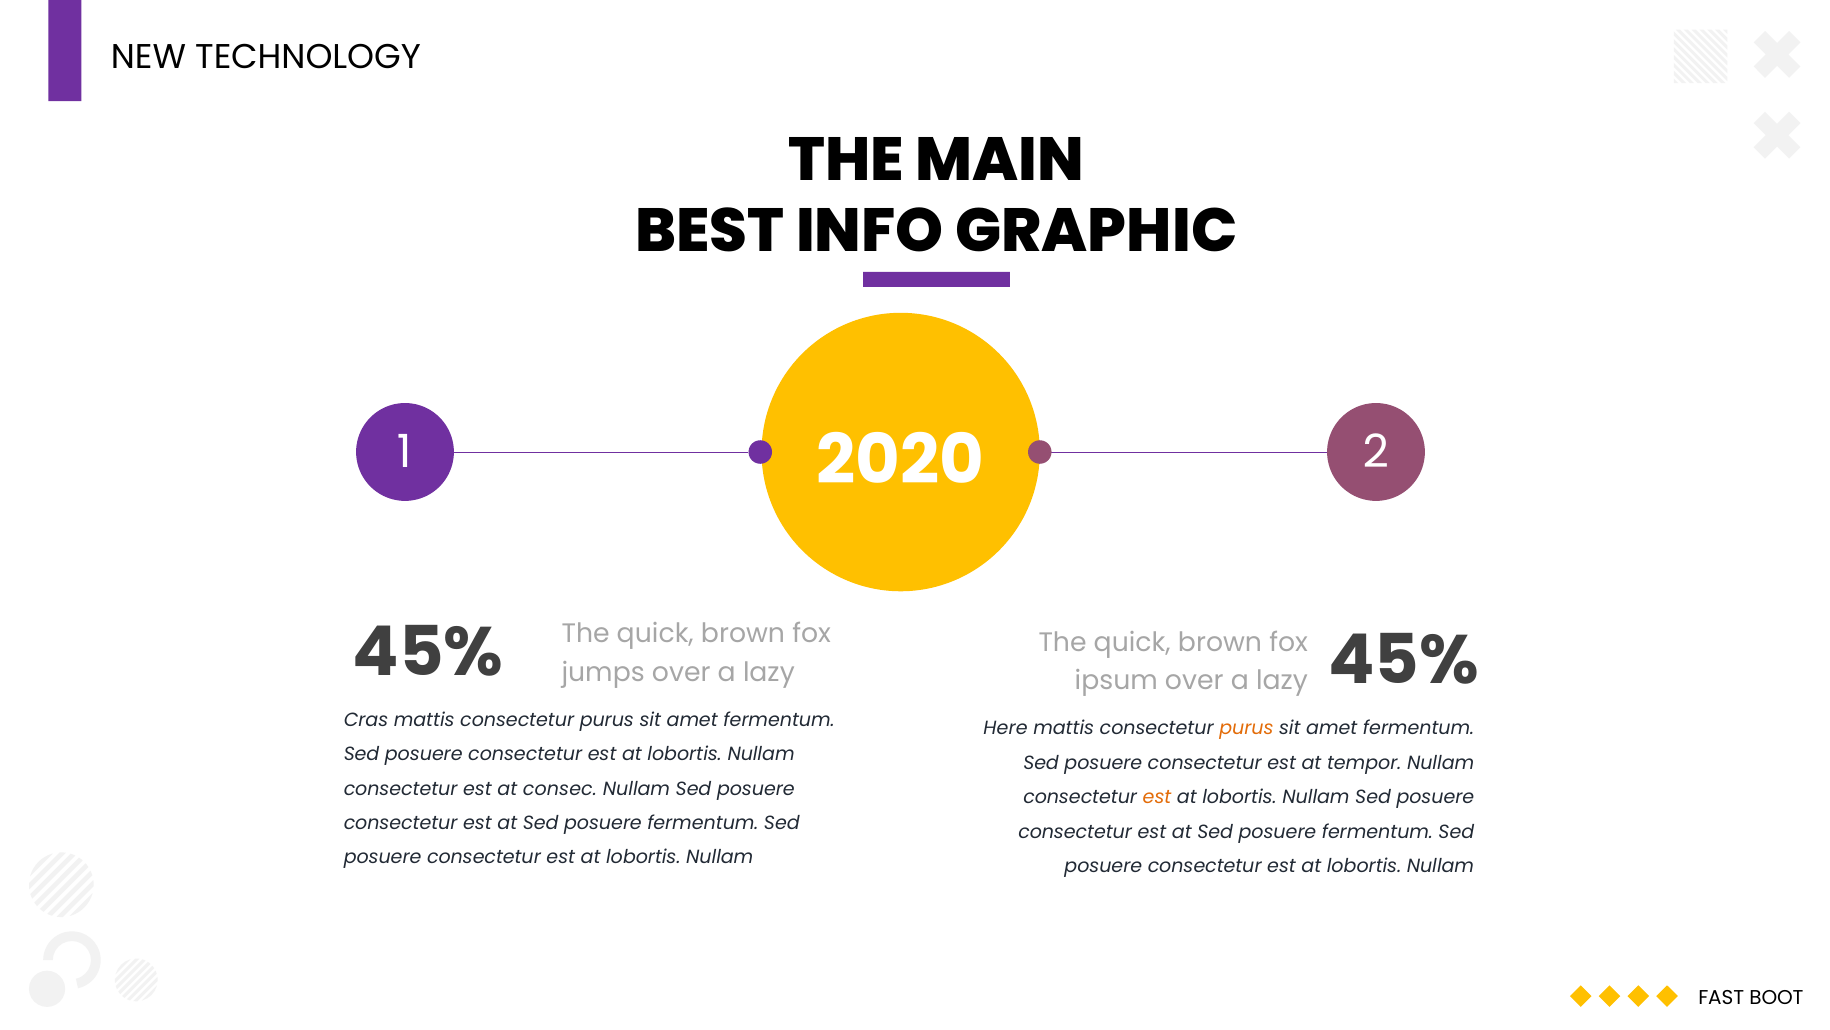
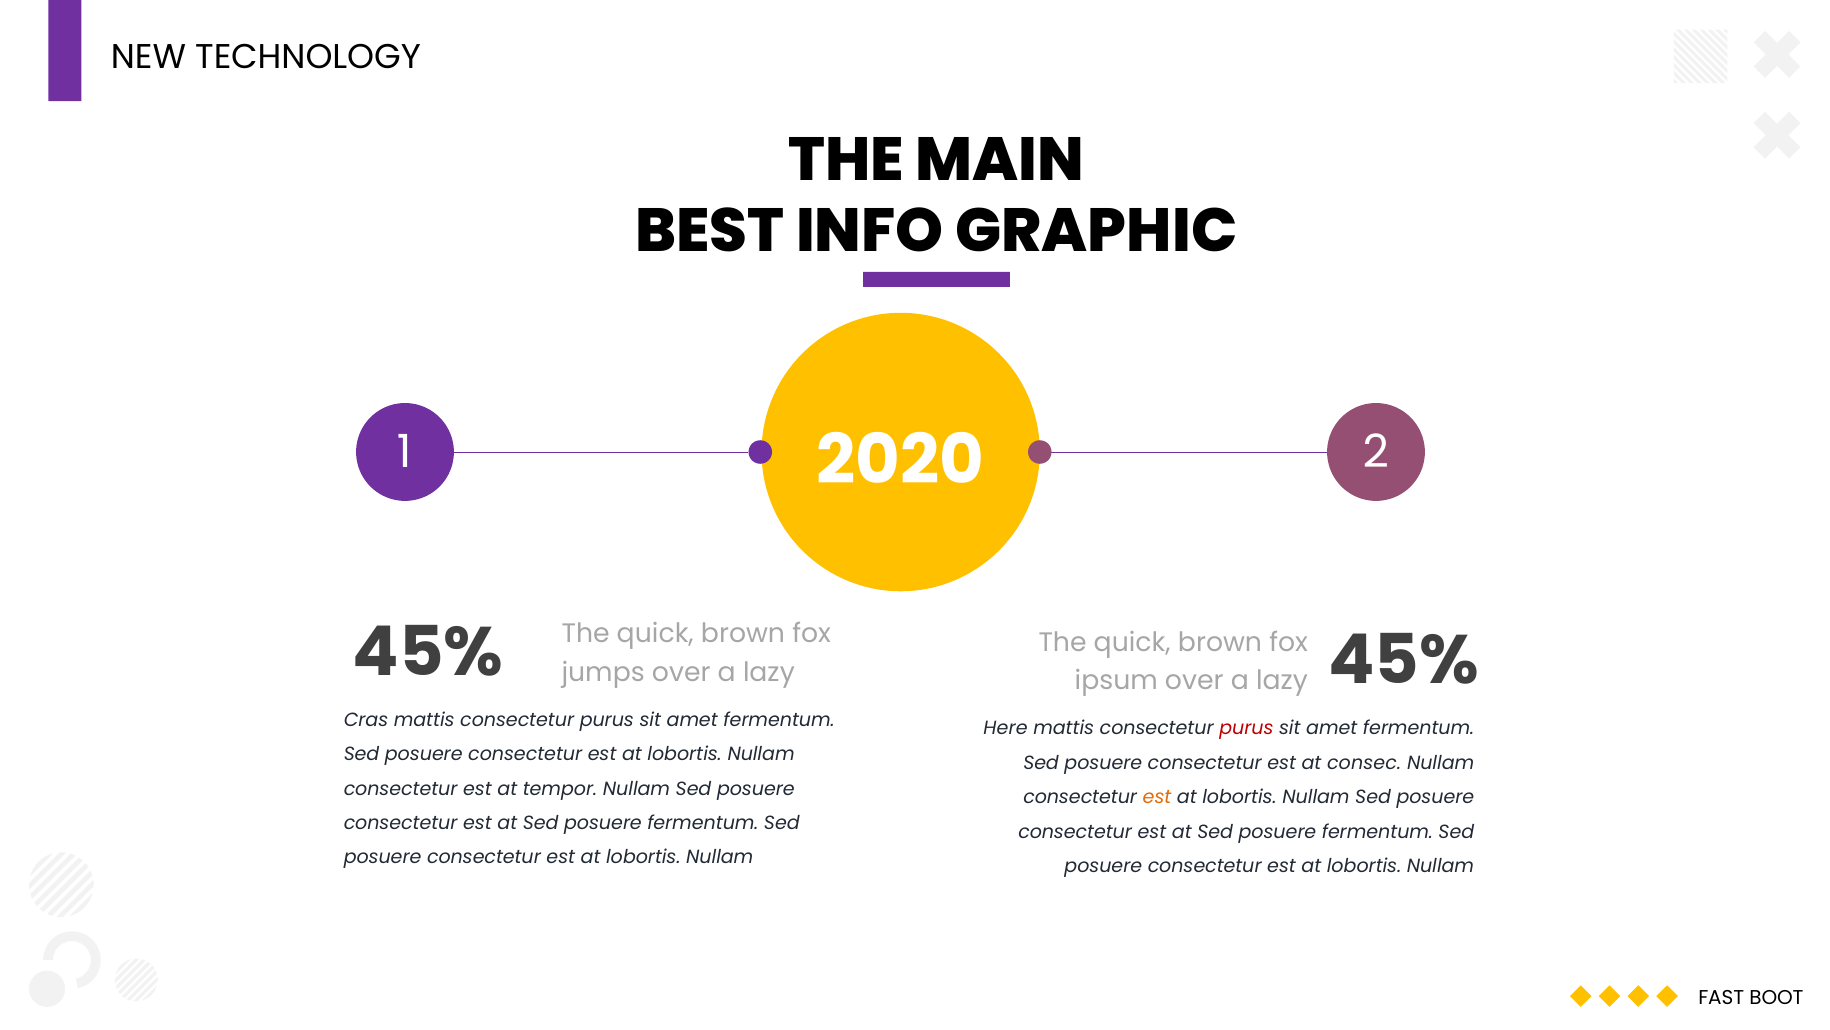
purus colour: orange -> red (1246, 728)
tempor: tempor -> consec (1364, 763)
consec: consec -> tempor (560, 788)
